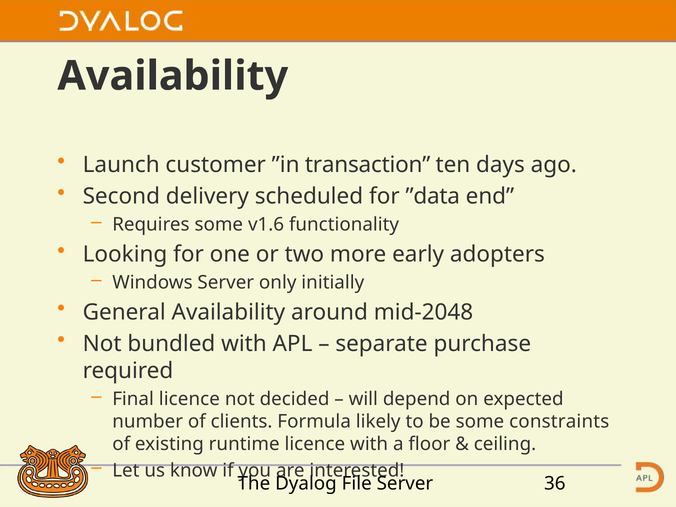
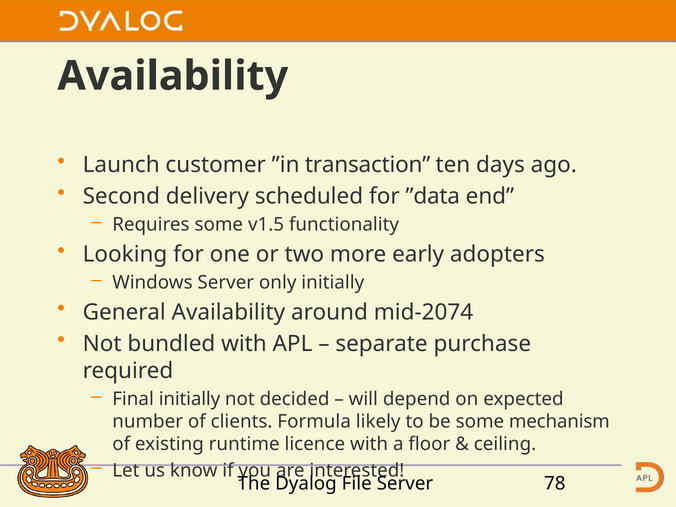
v1.6: v1.6 -> v1.5 (266, 225)
mid-2048: mid-2048 -> mid-2074 (424, 312)
Final licence: licence -> initially (190, 399)
constraints: constraints -> mechanism (559, 421)
36: 36 -> 78 (555, 483)
